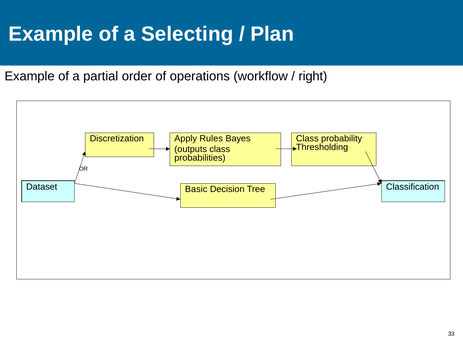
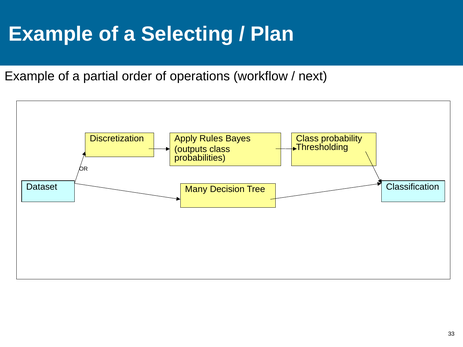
right: right -> next (313, 76)
Basic: Basic -> Many (196, 189)
